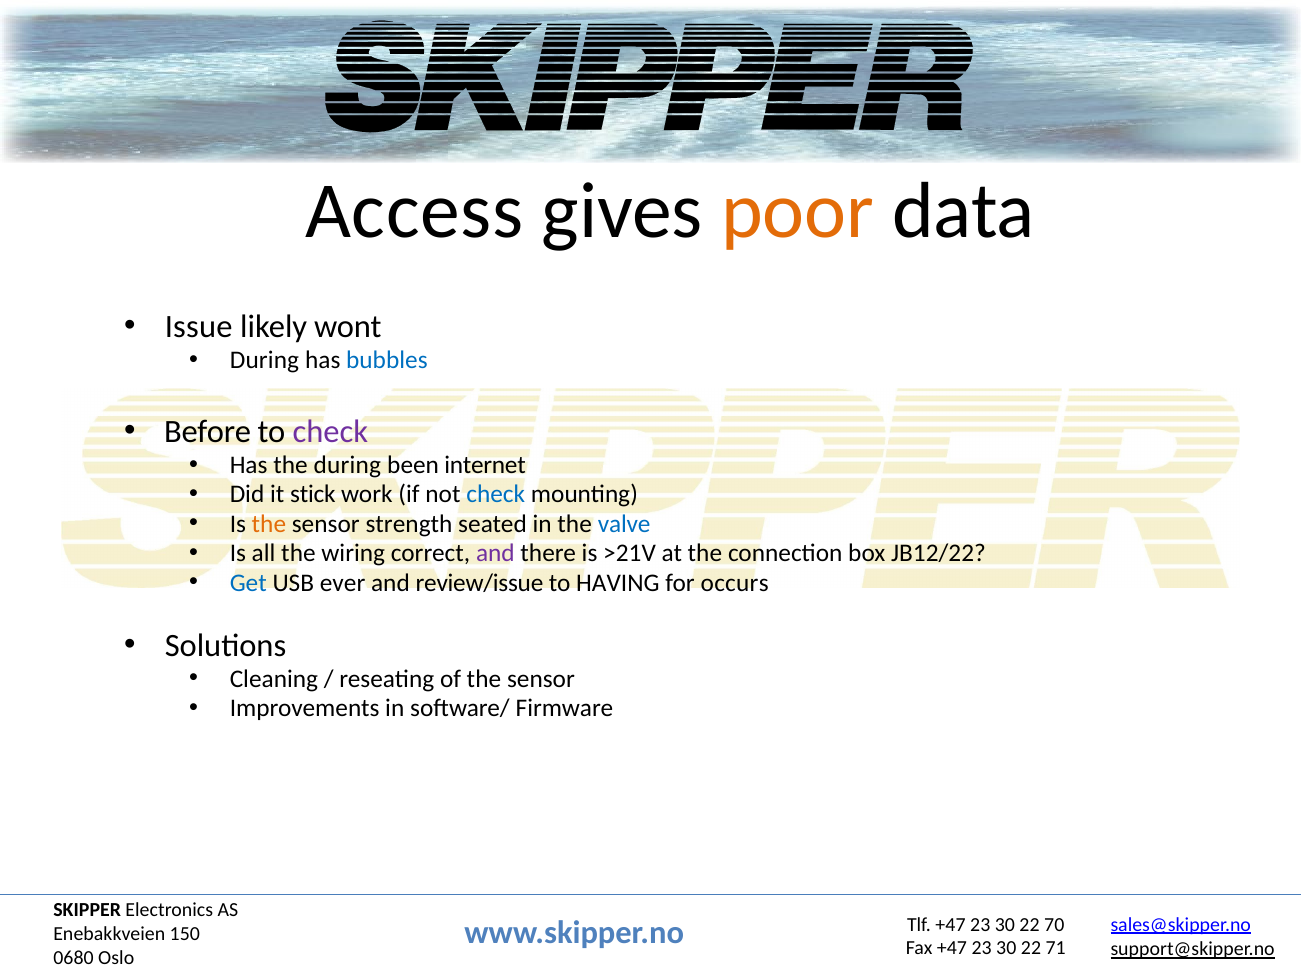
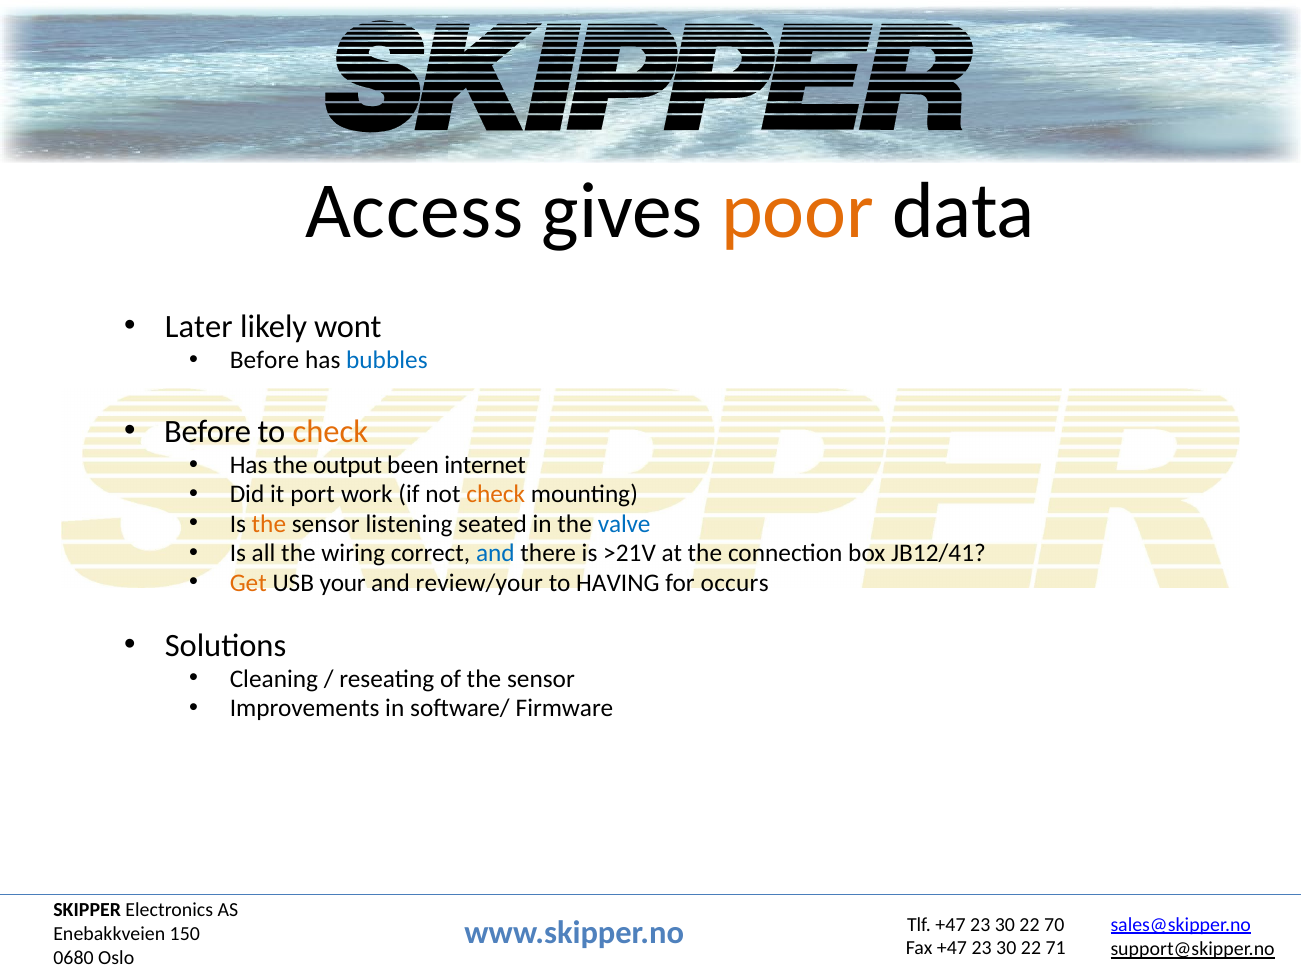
Issue: Issue -> Later (199, 327)
During: During -> Before (264, 360)
check colour: purple -> orange (330, 432)
the during: during -> output (348, 465)
stick: stick -> port (313, 494)
check colour: blue -> orange (496, 494)
strength: strength -> listening (409, 524)
and colour: purple -> blue (495, 553)
JB12/22: JB12/22 -> JB12/41 (938, 553)
Get colour: blue -> orange (248, 583)
ever: ever -> your (343, 583)
review/issue: review/issue -> review/your (479, 583)
